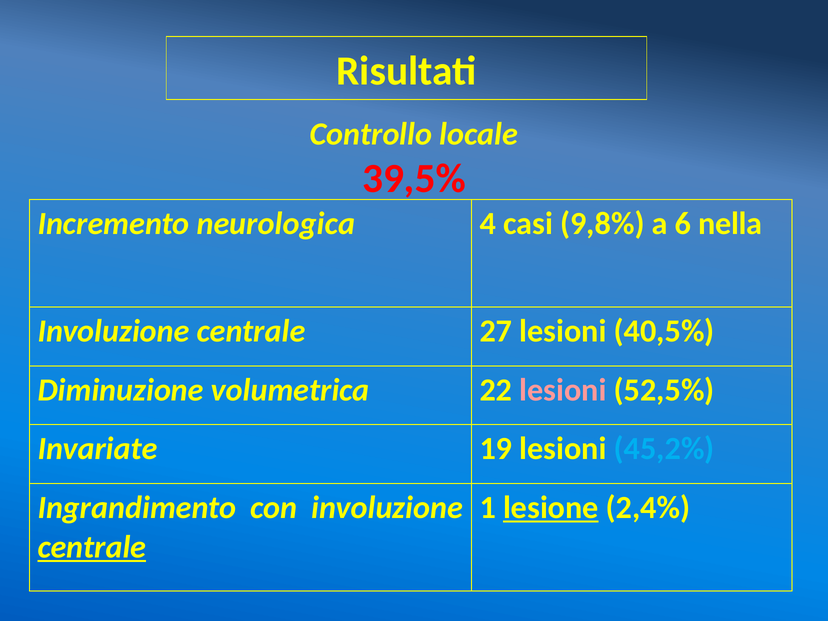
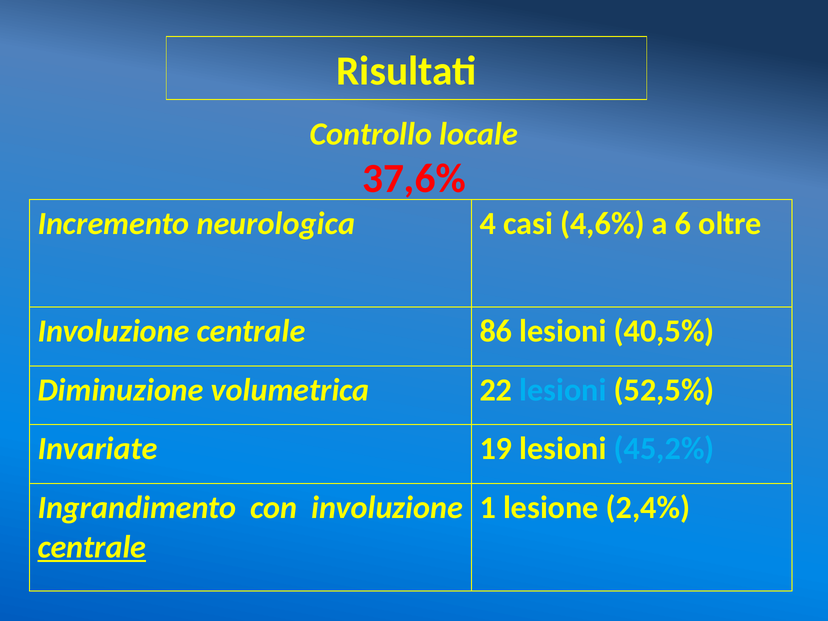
39,5%: 39,5% -> 37,6% (414, 179)
9,8%: 9,8% -> 4,6% (602, 224)
nella: nella -> oltre (730, 224)
27: 27 -> 86 (496, 331)
lesioni colour: pink -> light blue (563, 390)
lesione underline: present -> none (551, 508)
